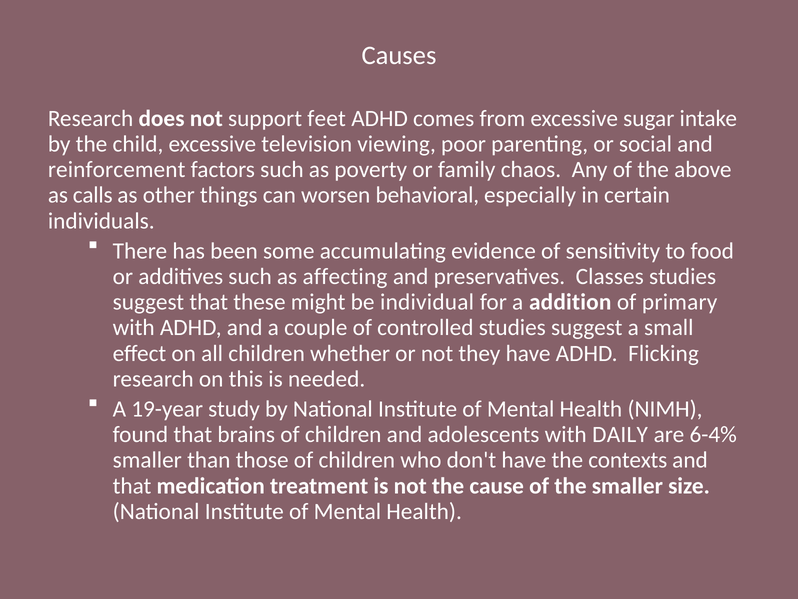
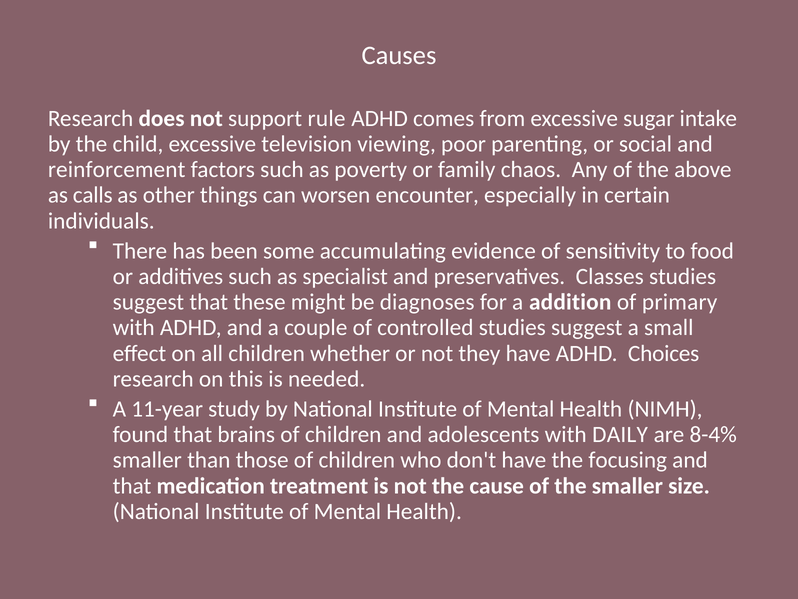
feet: feet -> rule (327, 118)
behavioral: behavioral -> encounter (427, 195)
affecting: affecting -> specialist (345, 276)
individual: individual -> diagnoses (427, 302)
Flicking: Flicking -> Choices (664, 353)
19-year: 19-year -> 11-year (167, 409)
6-4%: 6-4% -> 8-4% (713, 434)
contexts: contexts -> focusing (628, 460)
